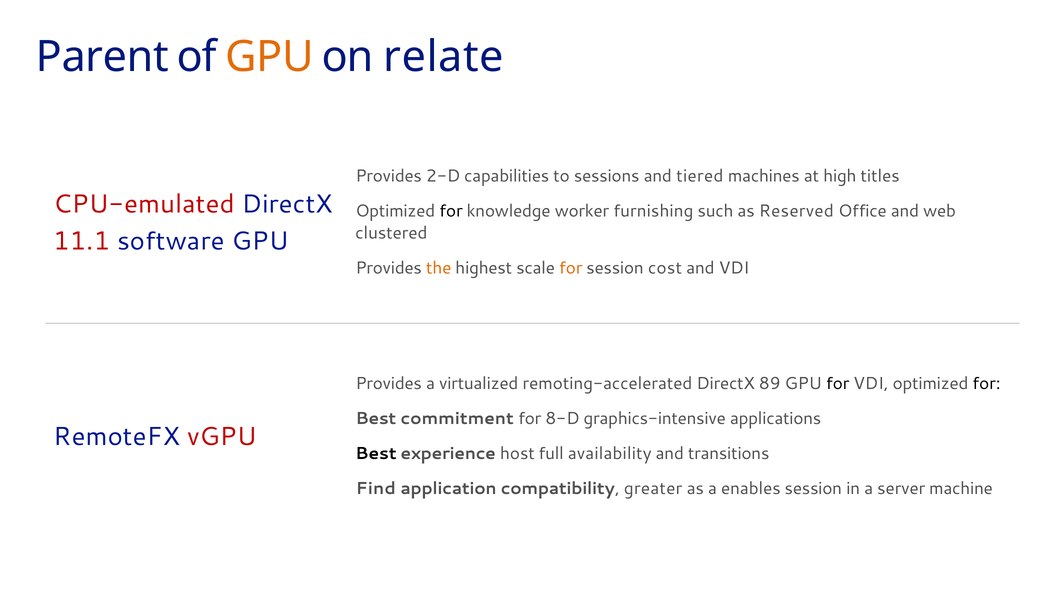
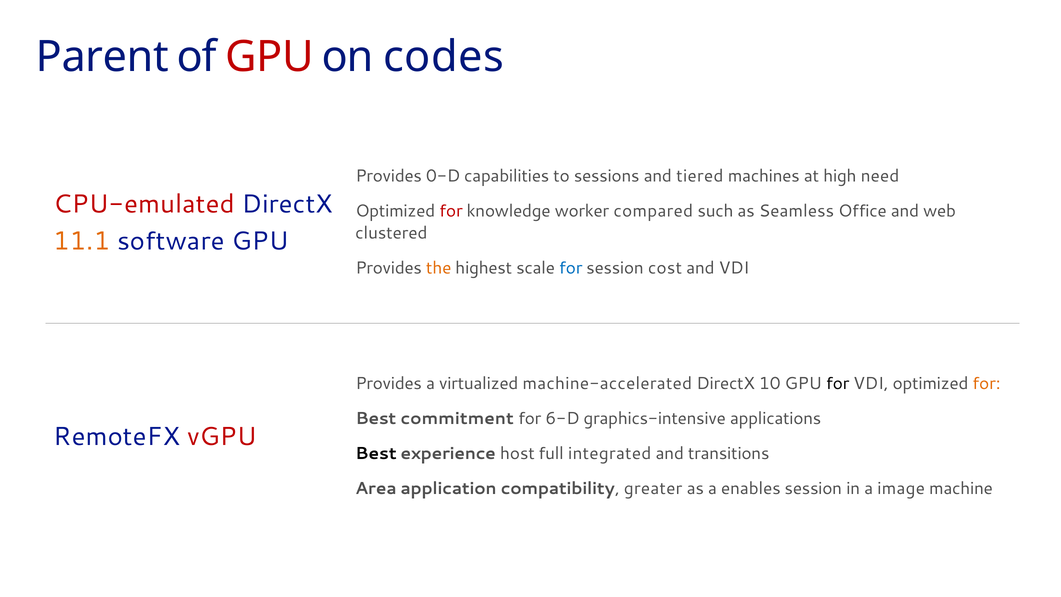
GPU colour: orange -> red (269, 57)
relate: relate -> codes (443, 57)
2-D: 2-D -> 0-D (443, 176)
titles: titles -> need (880, 176)
for colour: black -> red (451, 211)
furnishing: furnishing -> compared (653, 211)
Reserved: Reserved -> Seamless (796, 211)
11.1 colour: red -> orange (82, 241)
for colour: orange -> blue (571, 268)
remoting-accelerated: remoting-accelerated -> machine-accelerated (607, 383)
89: 89 -> 10 (770, 383)
for colour: black -> orange (986, 383)
8-D: 8-D -> 6-D (562, 418)
availability: availability -> integrated (610, 453)
Find: Find -> Area (376, 488)
server: server -> image (901, 488)
